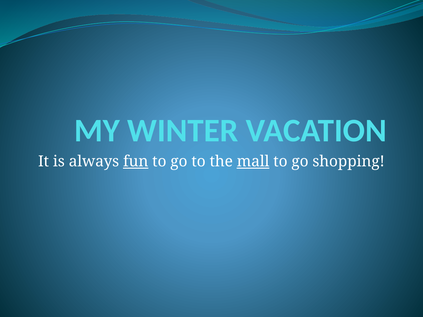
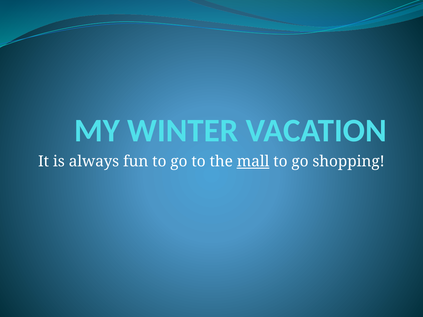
fun underline: present -> none (136, 162)
